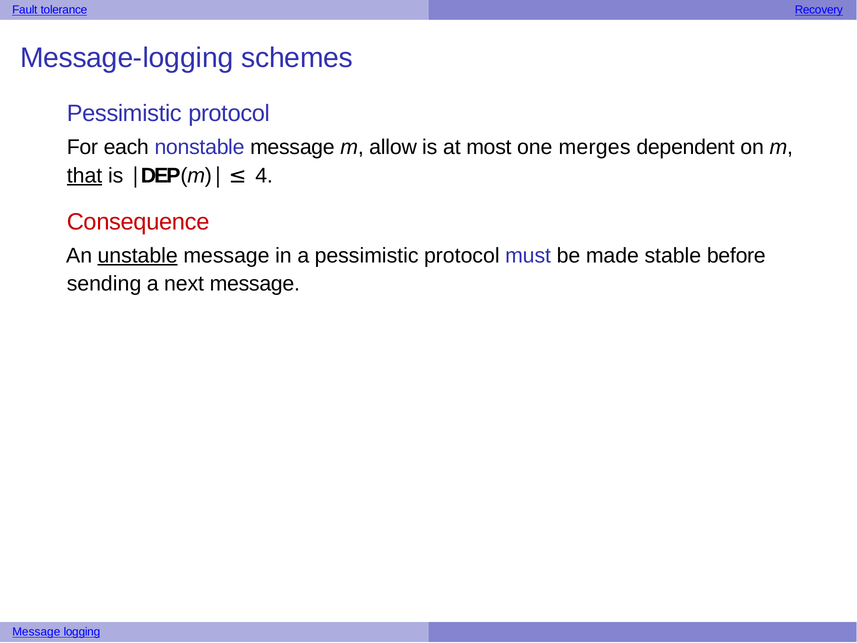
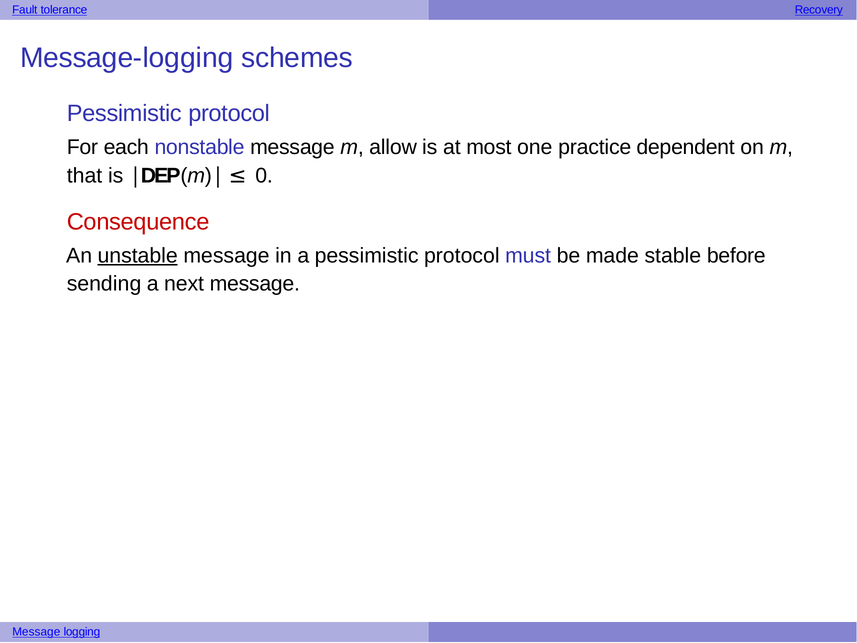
merges: merges -> practice (595, 147)
that underline: present -> none (85, 176)
4: 4 -> 0 (264, 176)
